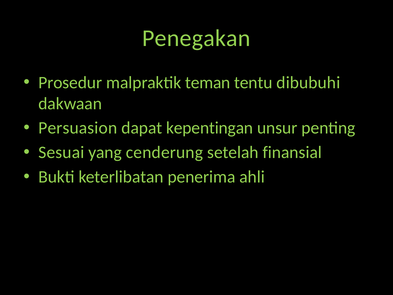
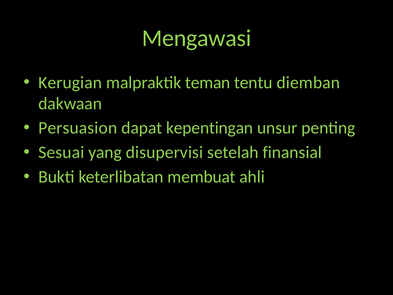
Penegakan: Penegakan -> Mengawasi (197, 38)
Prosedur: Prosedur -> Kerugian (70, 82)
dibubuhi: dibubuhi -> diemban (308, 82)
cenderung: cenderung -> disupervisi (164, 152)
penerima: penerima -> membuat (202, 177)
